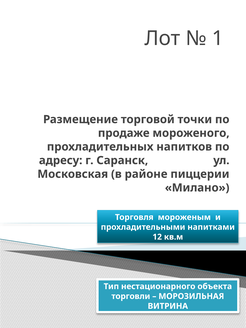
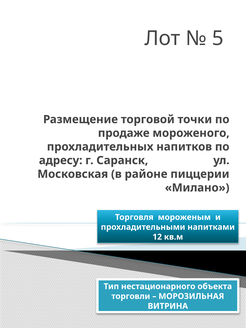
1: 1 -> 5 (218, 38)
